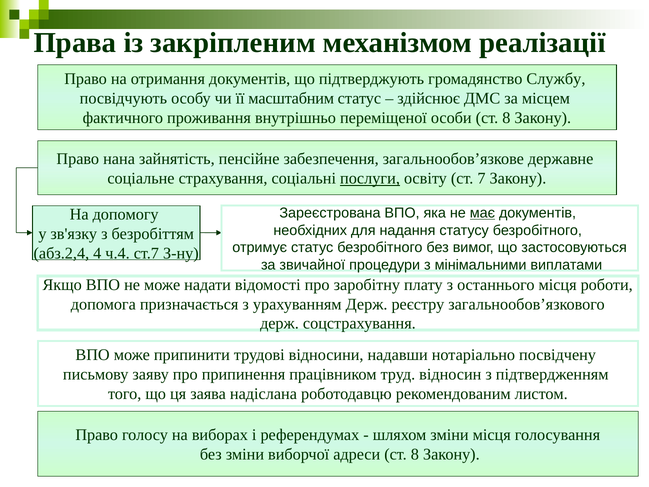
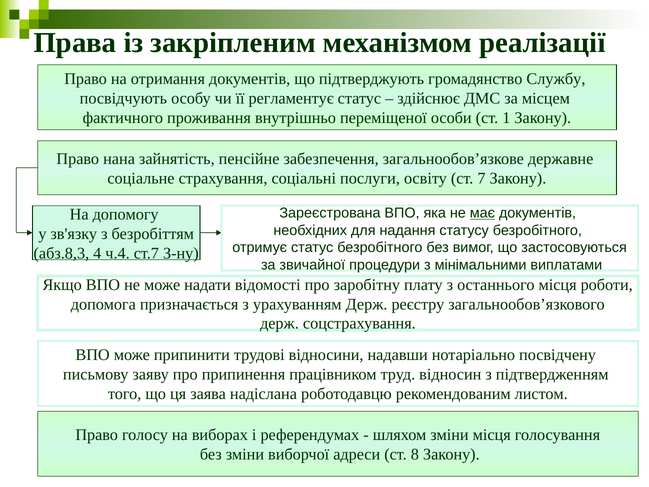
масштабним: масштабним -> регламентує (291, 98)
особи ст 8: 8 -> 1 (506, 118)
послуги underline: present -> none (370, 179)
абз.2,4: абз.2,4 -> абз.8,3 (61, 253)
